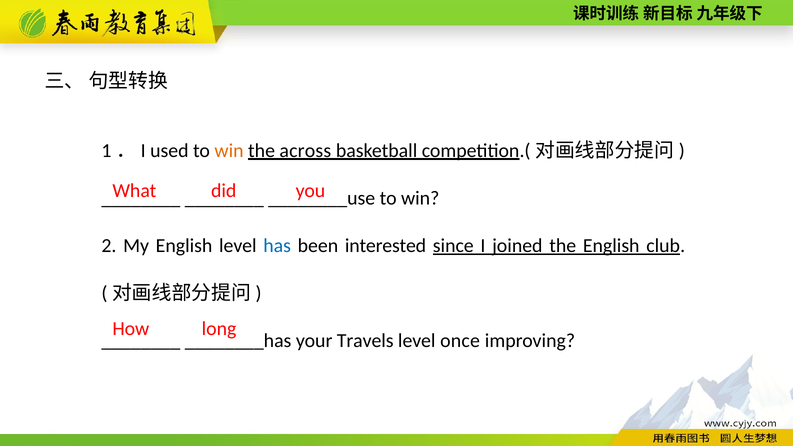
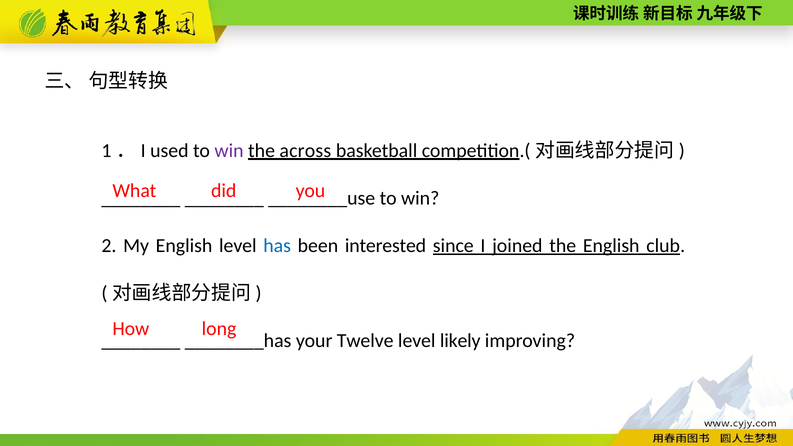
win colour: orange -> purple (229, 151)
Travels: Travels -> Twelve (365, 341)
once: once -> likely (460, 341)
